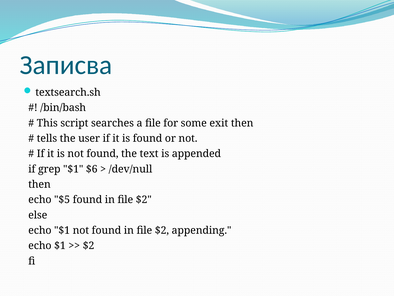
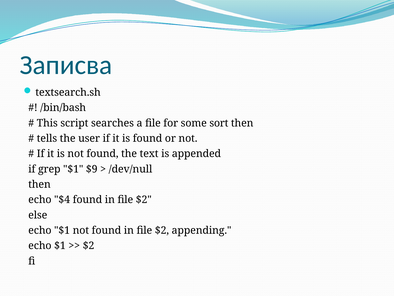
exit: exit -> sort (219, 123)
$6: $6 -> $9 (92, 169)
$5: $5 -> $4 (62, 199)
